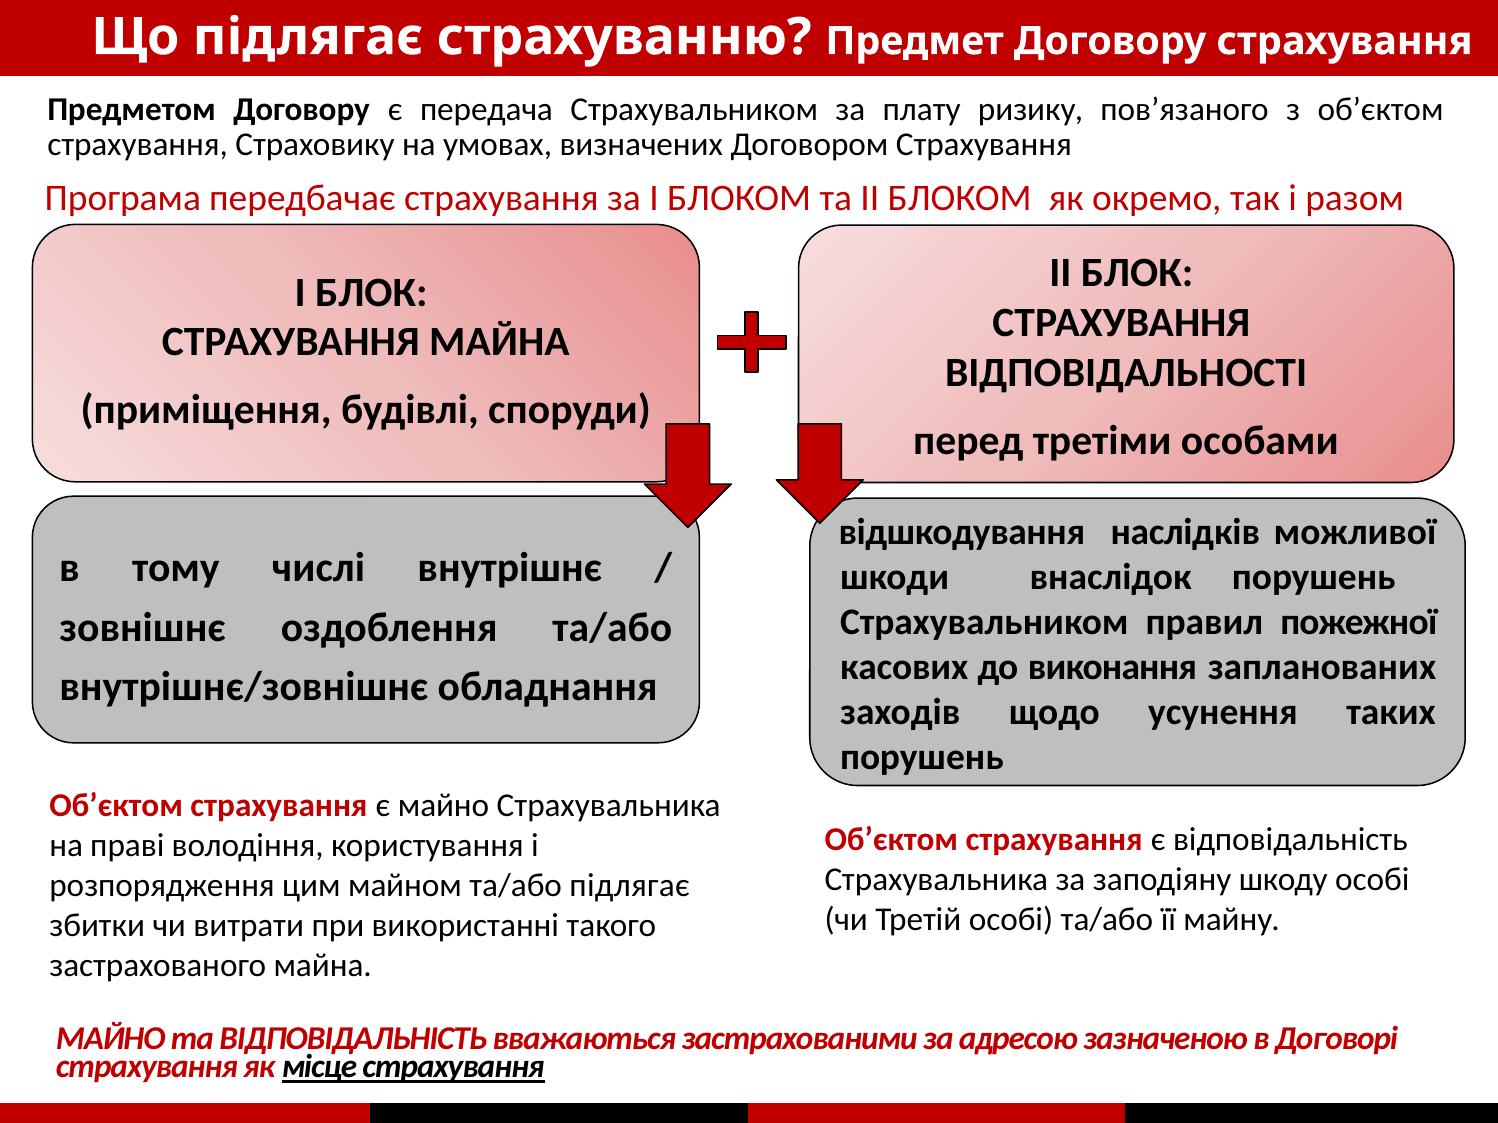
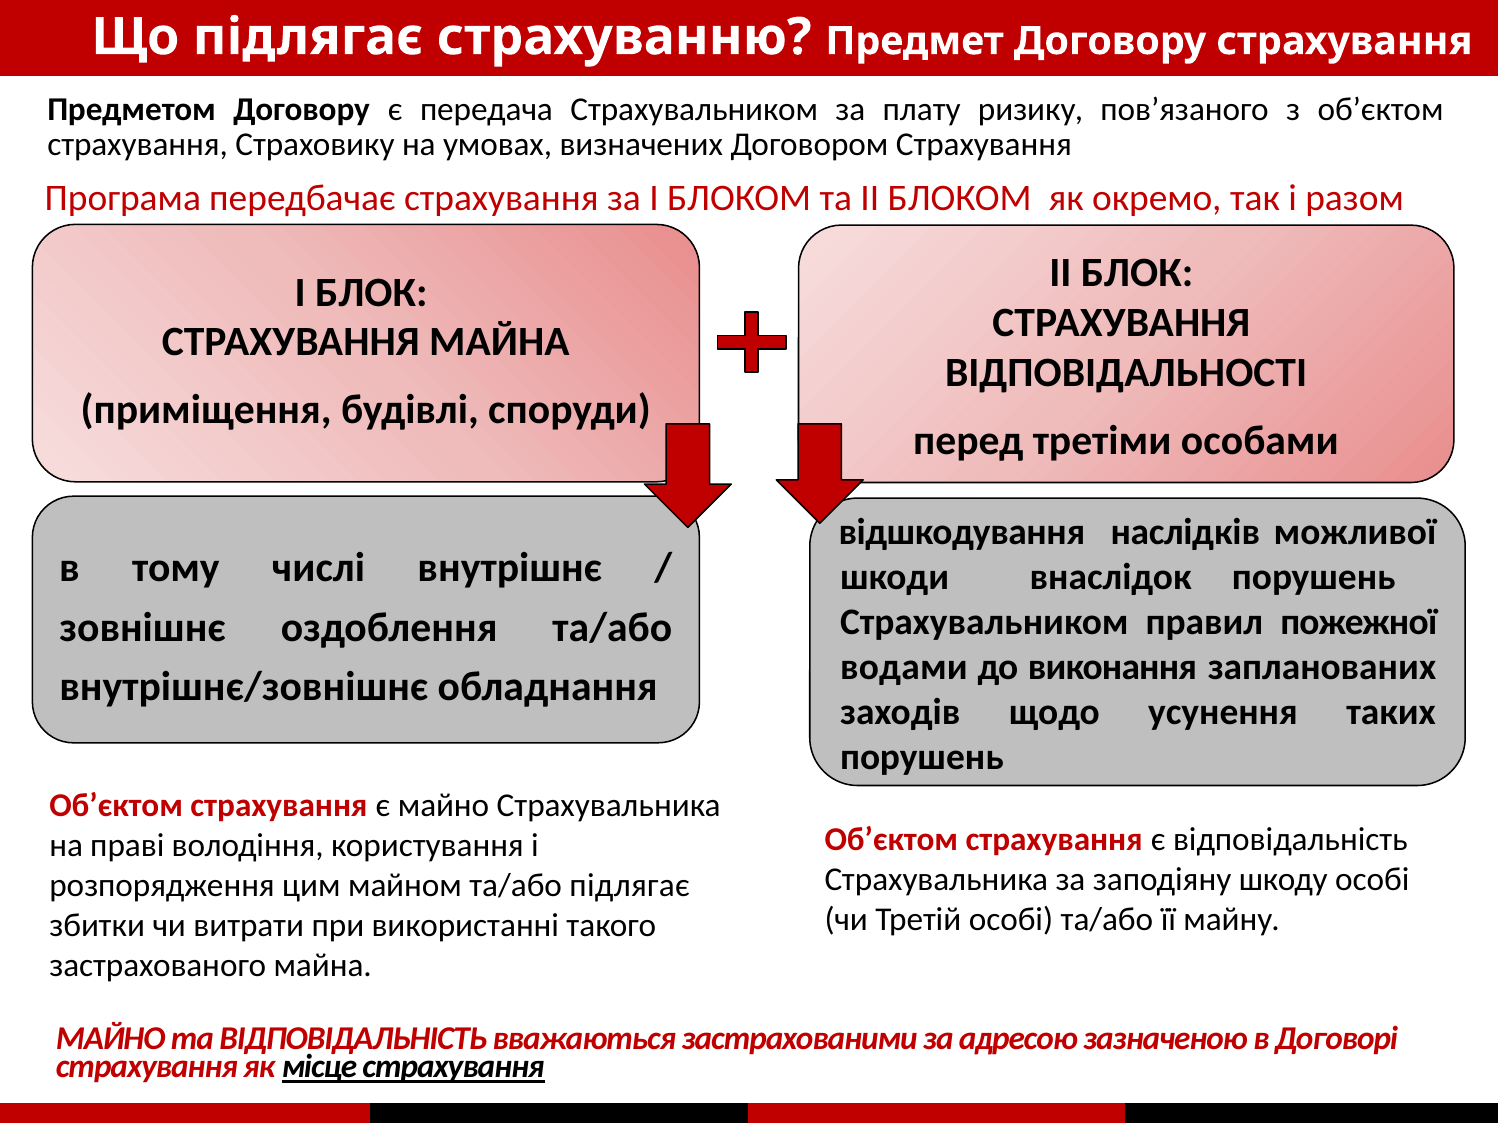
касових: касових -> водами (904, 667)
